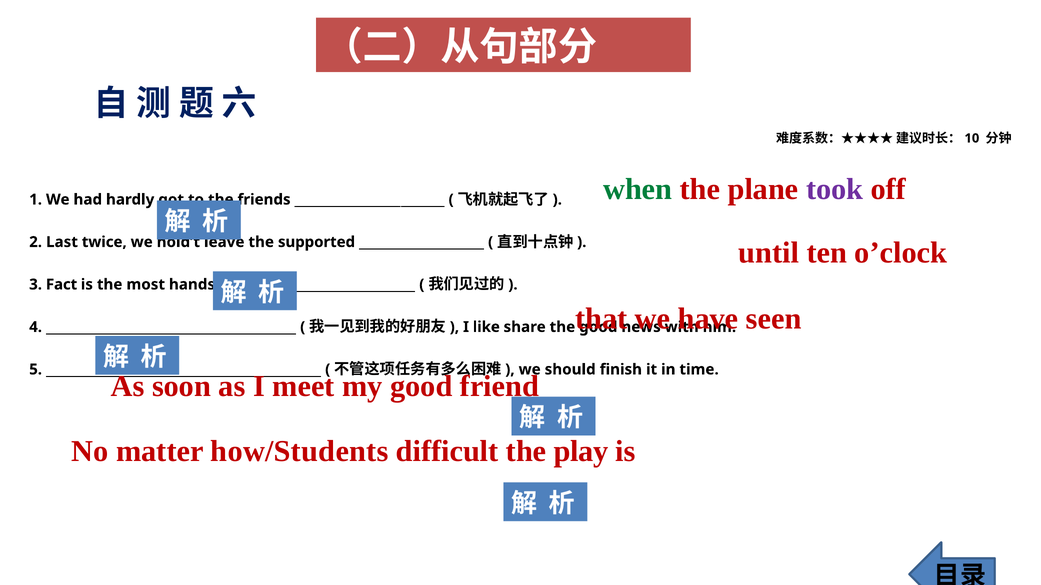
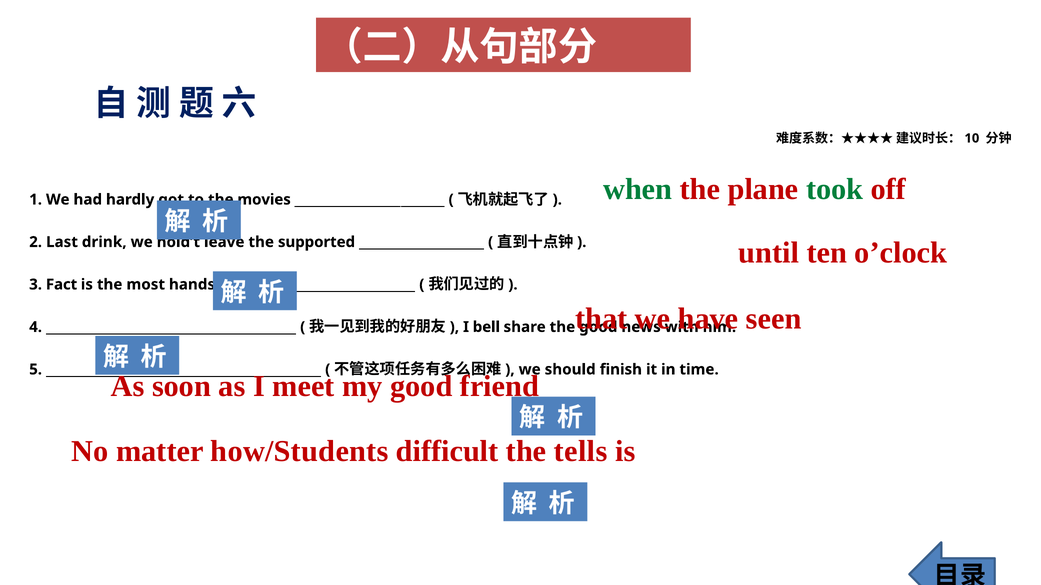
took colour: purple -> green (835, 189)
friends: friends -> movies (264, 200)
twice: twice -> drink (104, 242)
like: like -> bell (486, 327)
play: play -> tells (581, 452)
